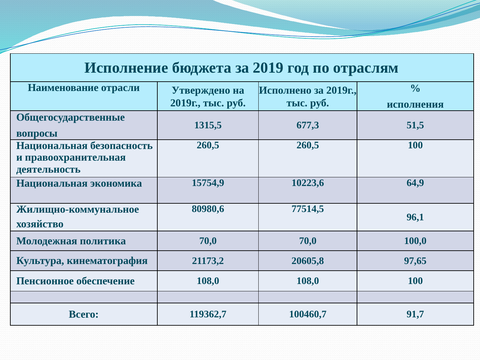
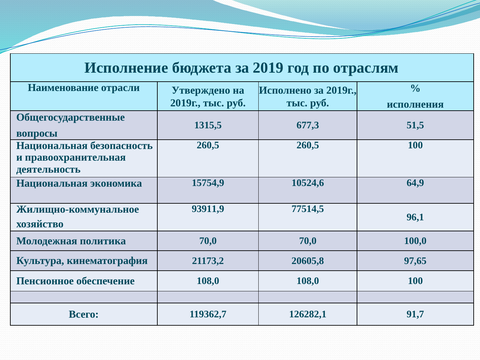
10223,6: 10223,6 -> 10524,6 (308, 183)
80980,6: 80980,6 -> 93911,9 (208, 209)
100460,7: 100460,7 -> 126282,1 (308, 314)
